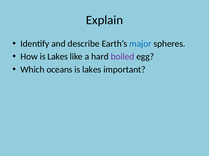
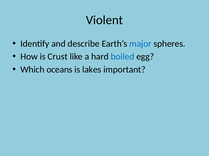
Explain: Explain -> Violent (104, 20)
How is Lakes: Lakes -> Crust (58, 57)
boiled colour: purple -> blue (122, 57)
